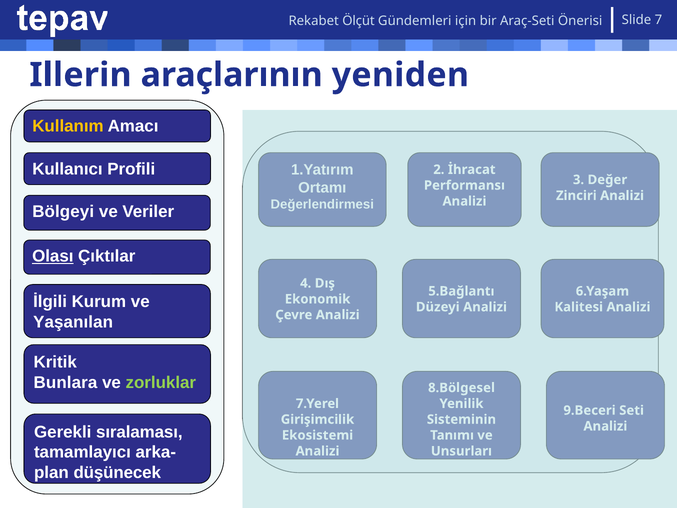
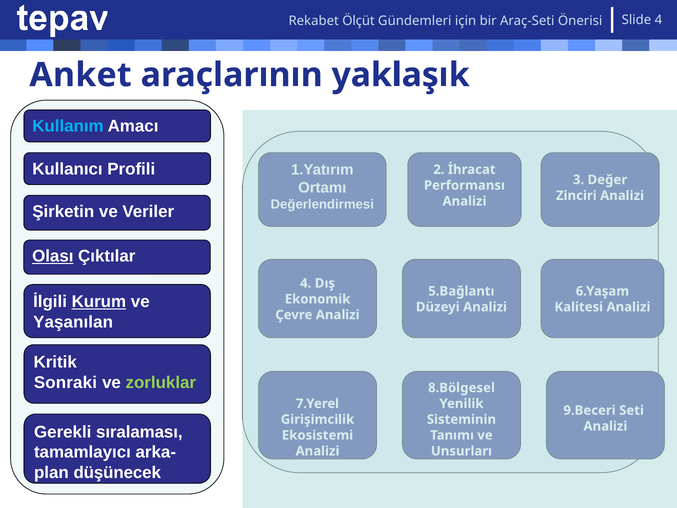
Slide 7: 7 -> 4 (658, 20)
Illerin: Illerin -> Anket (80, 75)
yeniden: yeniden -> yaklaşık (401, 75)
Kullanım colour: yellow -> light blue (68, 126)
Bölgeyi: Bölgeyi -> Şirketin (63, 212)
Kurum underline: none -> present (99, 302)
Bunlara: Bunlara -> Sonraki (65, 382)
